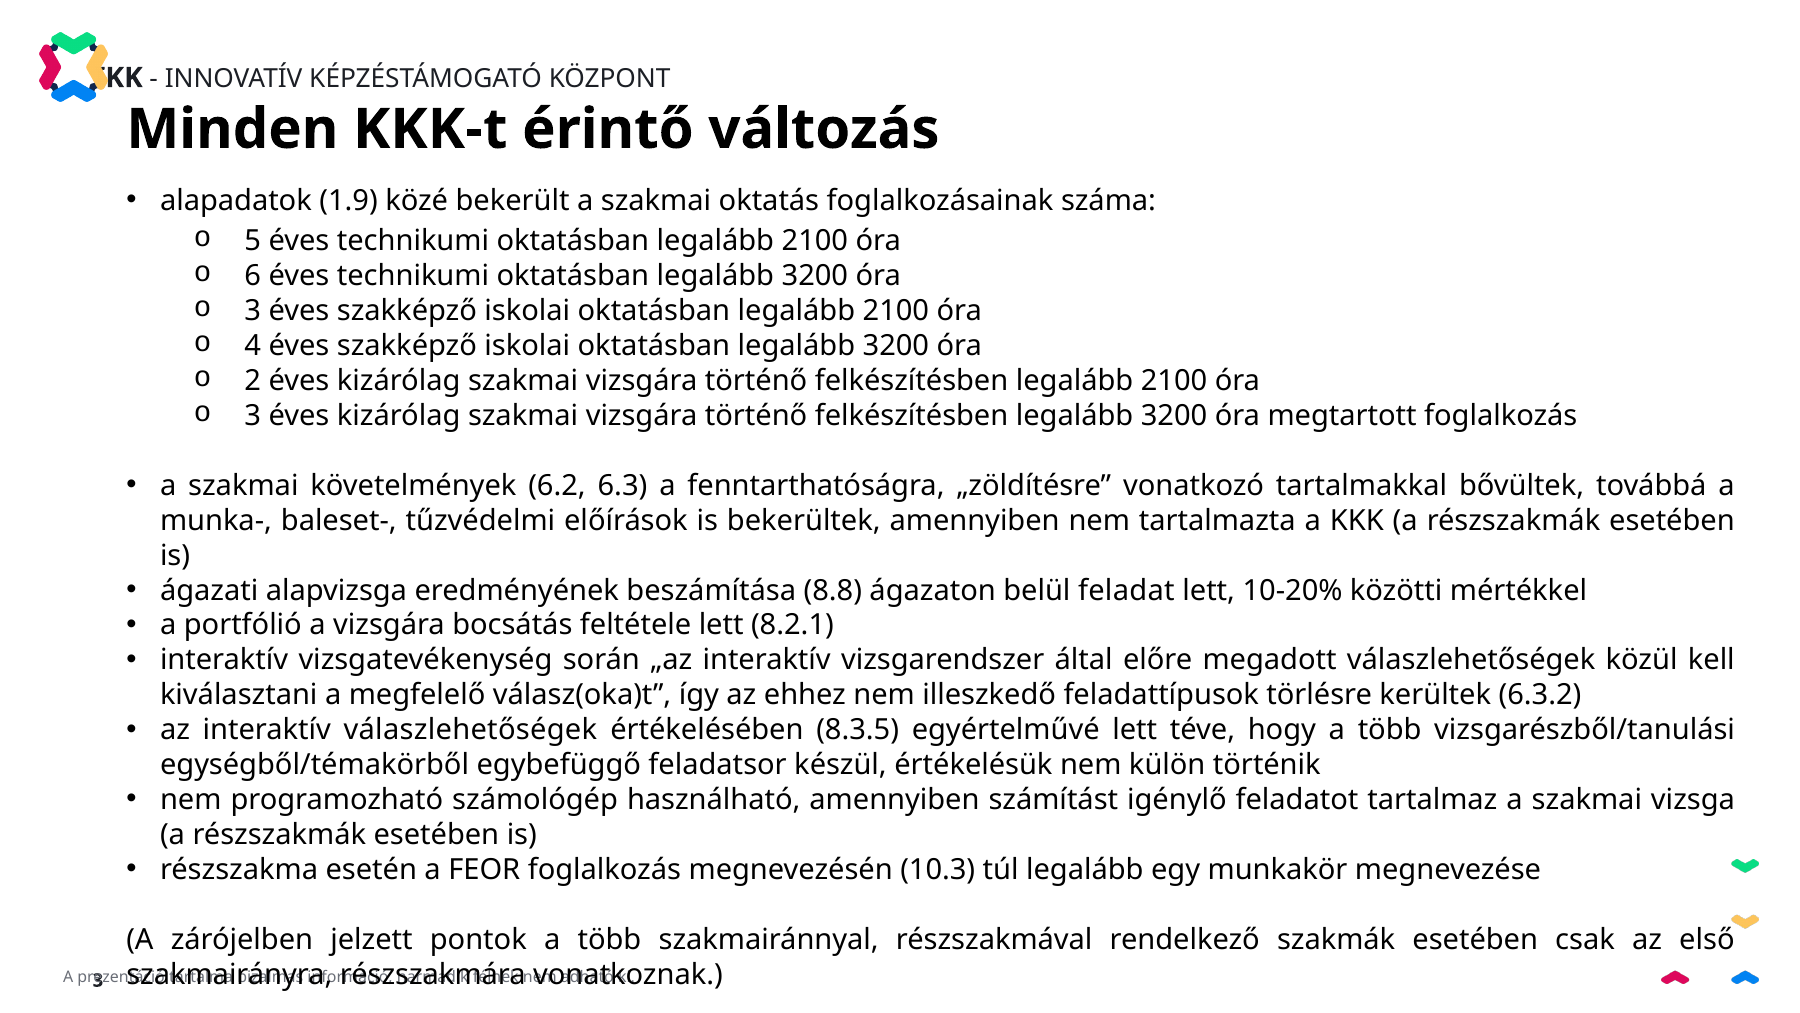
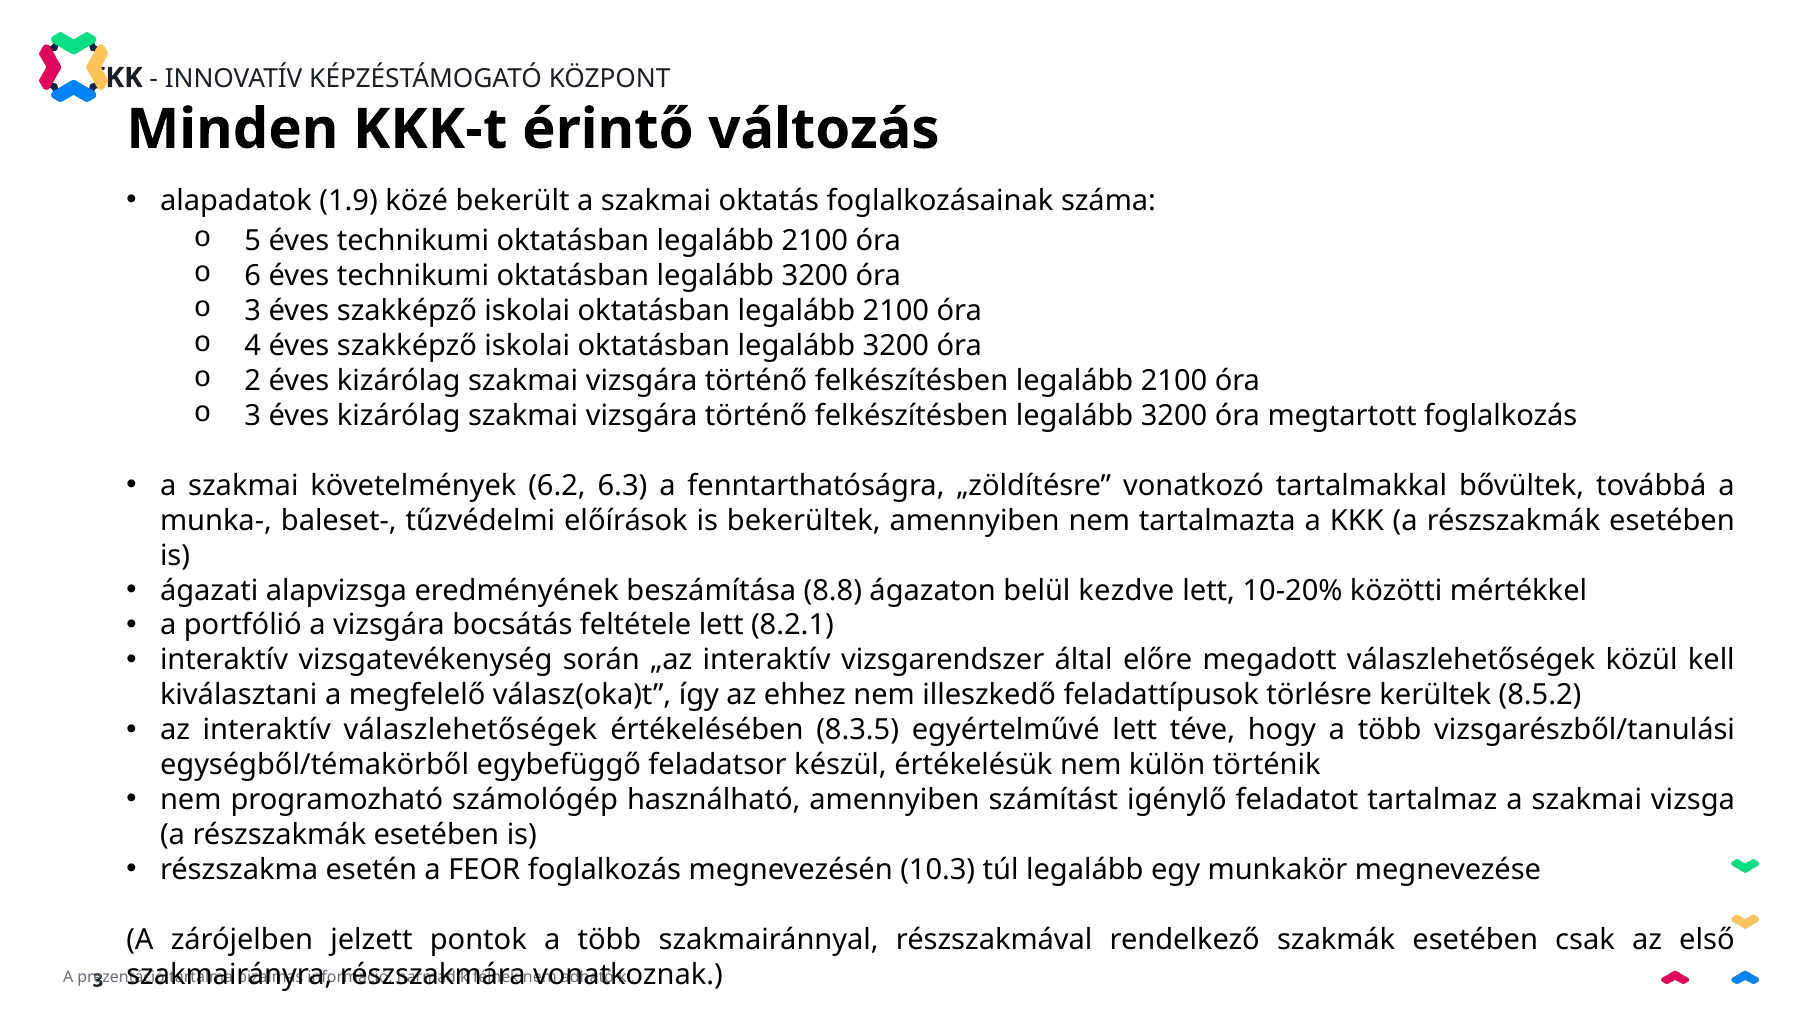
feladat: feladat -> kezdve (1126, 590)
6.3.2: 6.3.2 -> 8.5.2 (1540, 695)
